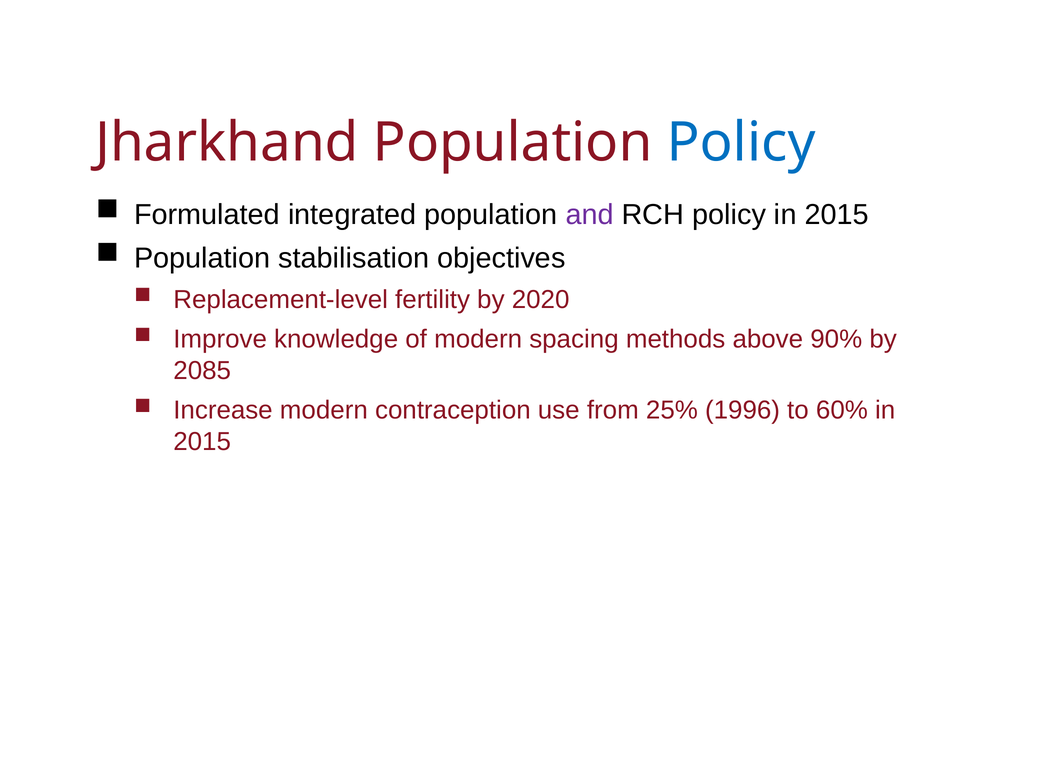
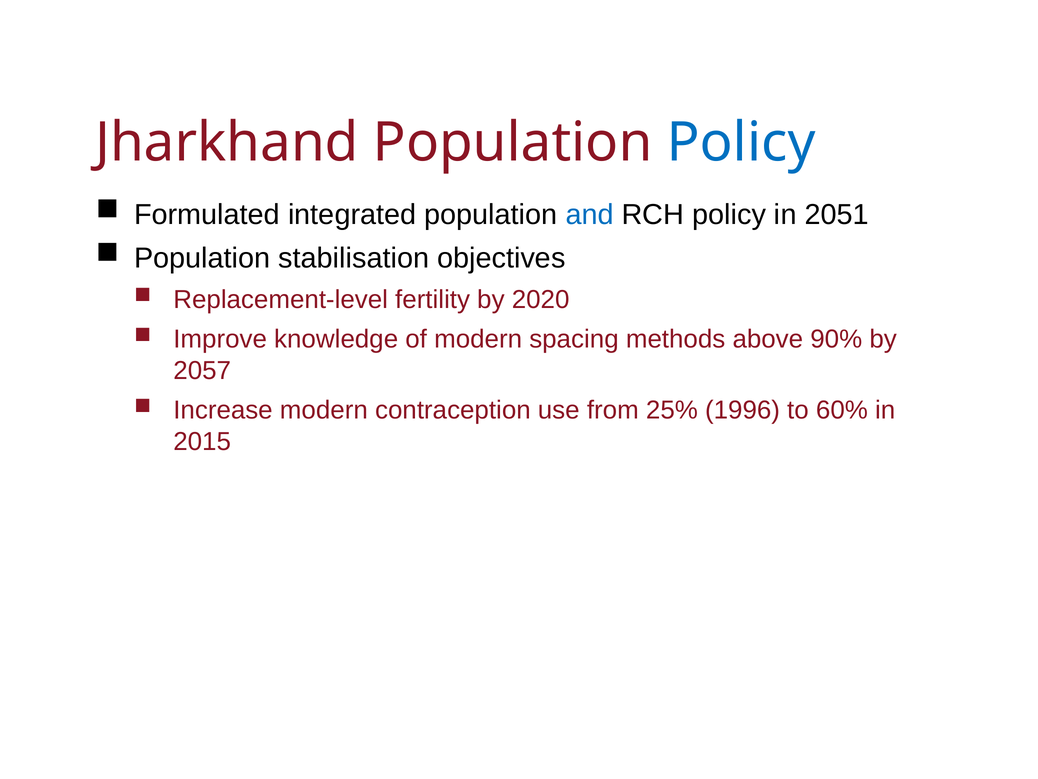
and colour: purple -> blue (590, 215)
policy in 2015: 2015 -> 2051 (837, 215)
2085: 2085 -> 2057 (202, 370)
